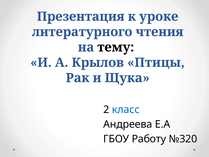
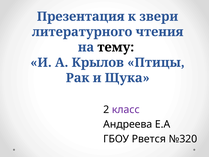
уроке: уроке -> звери (159, 17)
класс colour: blue -> purple (126, 109)
Работу: Работу -> Рвется (149, 139)
